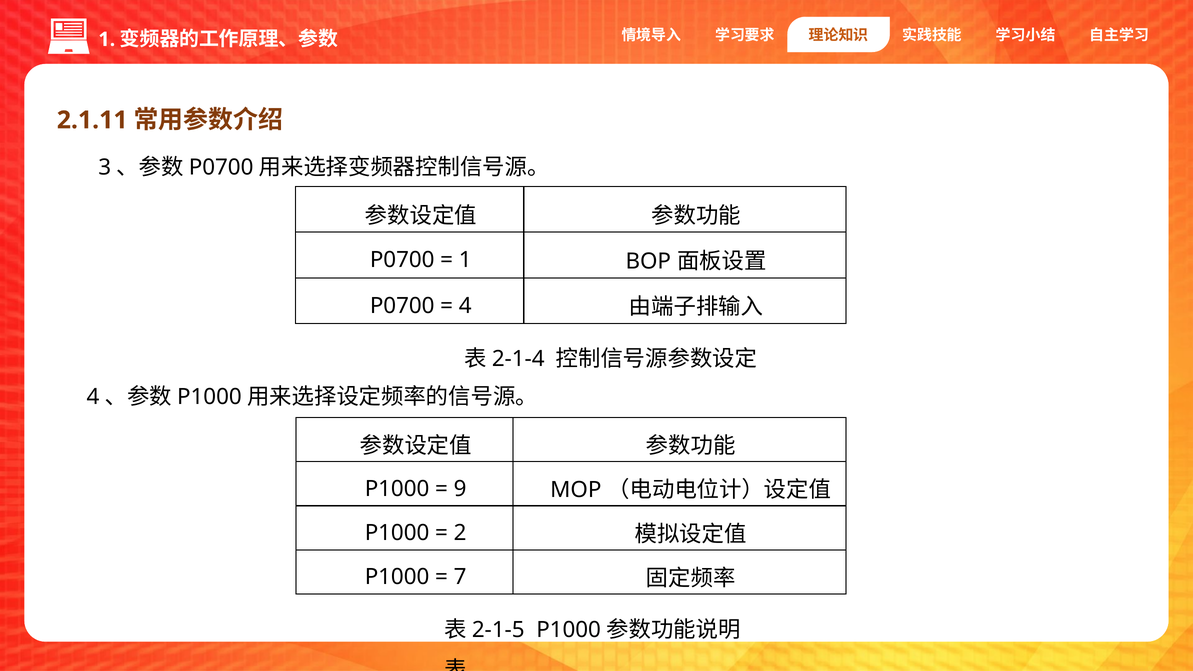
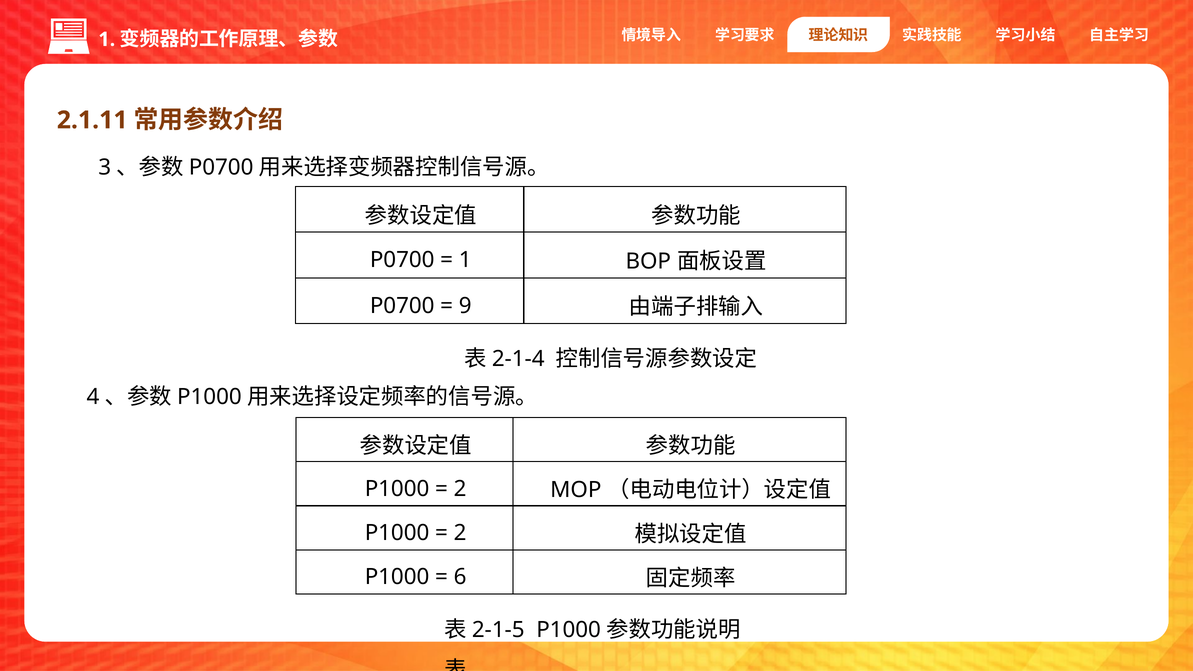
4: 4 -> 9 (465, 306)
9: 9 -> 2 (460, 489)
7: 7 -> 6 (460, 577)
